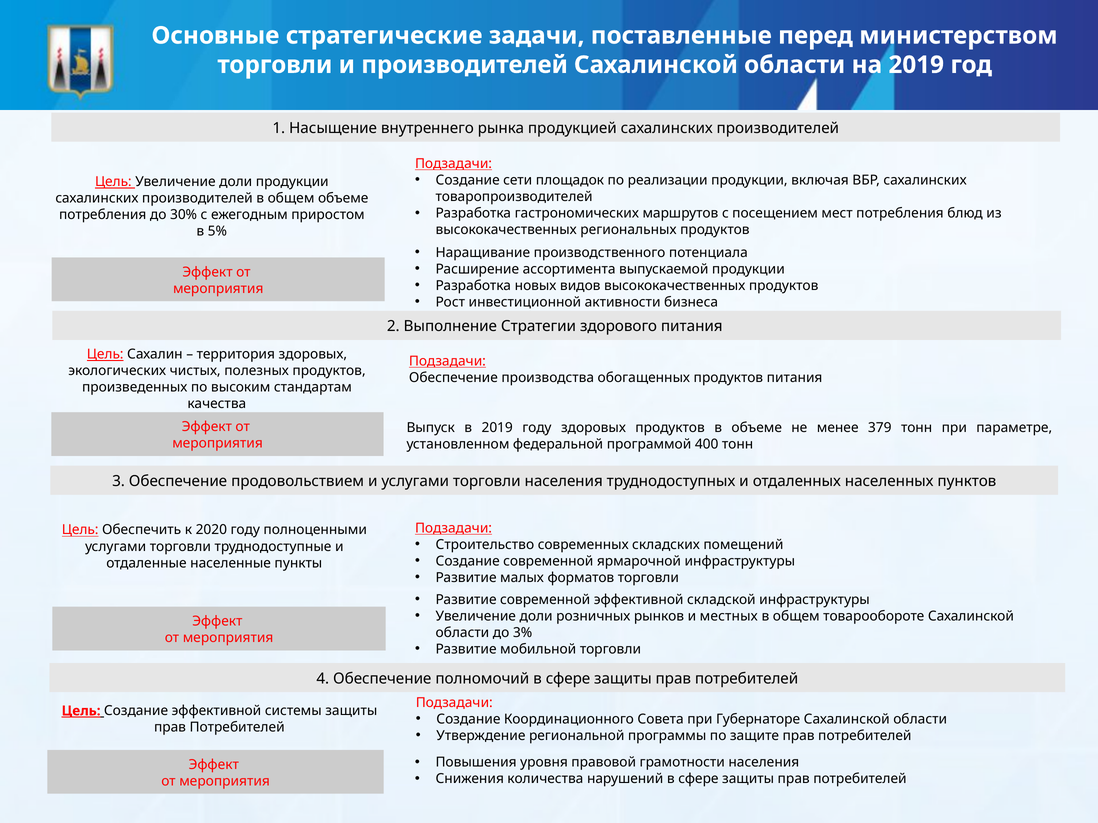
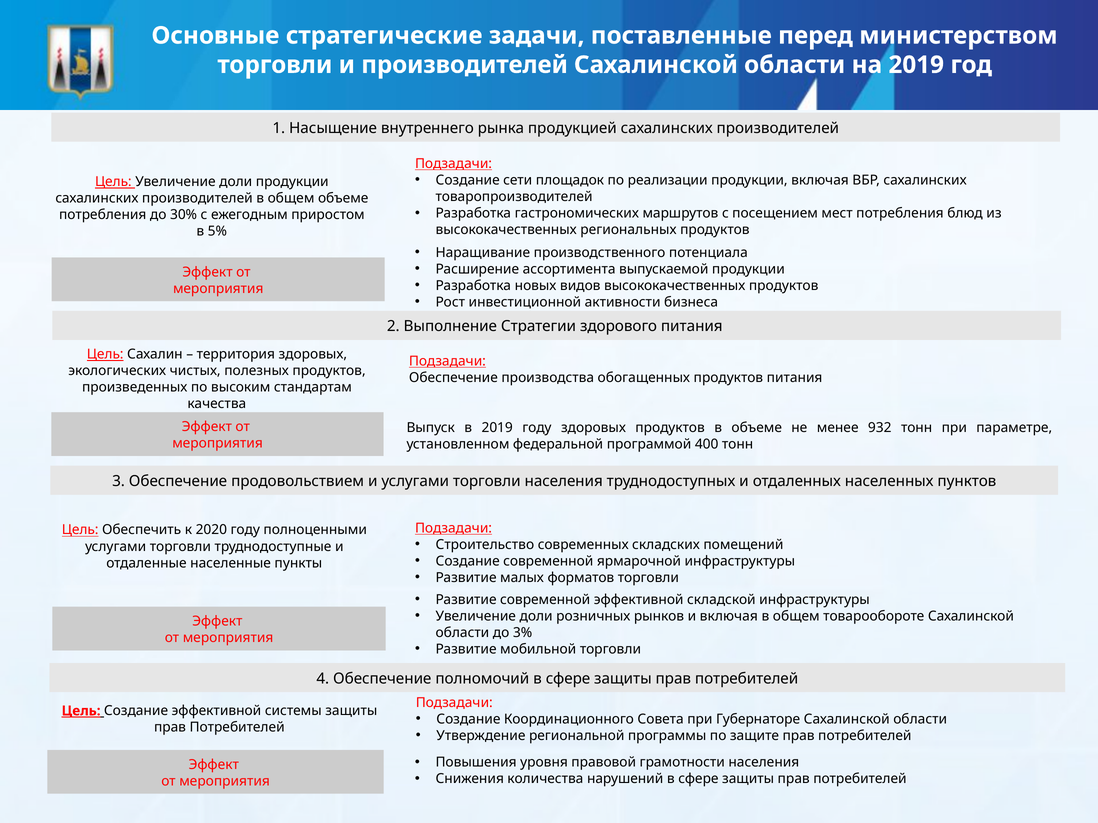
379: 379 -> 932 (880, 428)
и местных: местных -> включая (729, 616)
